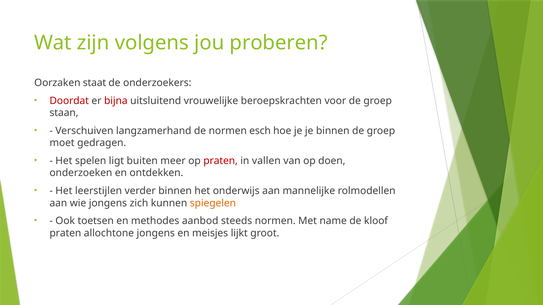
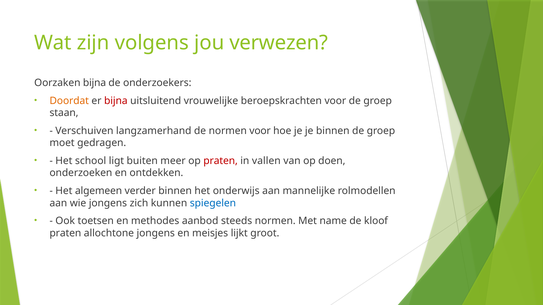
proberen: proberen -> verwezen (279, 43)
Oorzaken staat: staat -> bijna (95, 83)
Doordat colour: red -> orange (69, 101)
normen esch: esch -> voor (260, 131)
spelen: spelen -> school (91, 161)
leerstijlen: leerstijlen -> algemeen (99, 191)
spiegelen colour: orange -> blue (213, 203)
